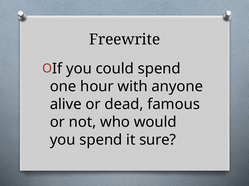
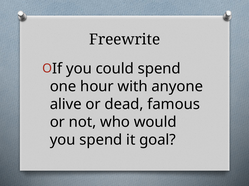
sure: sure -> goal (158, 140)
